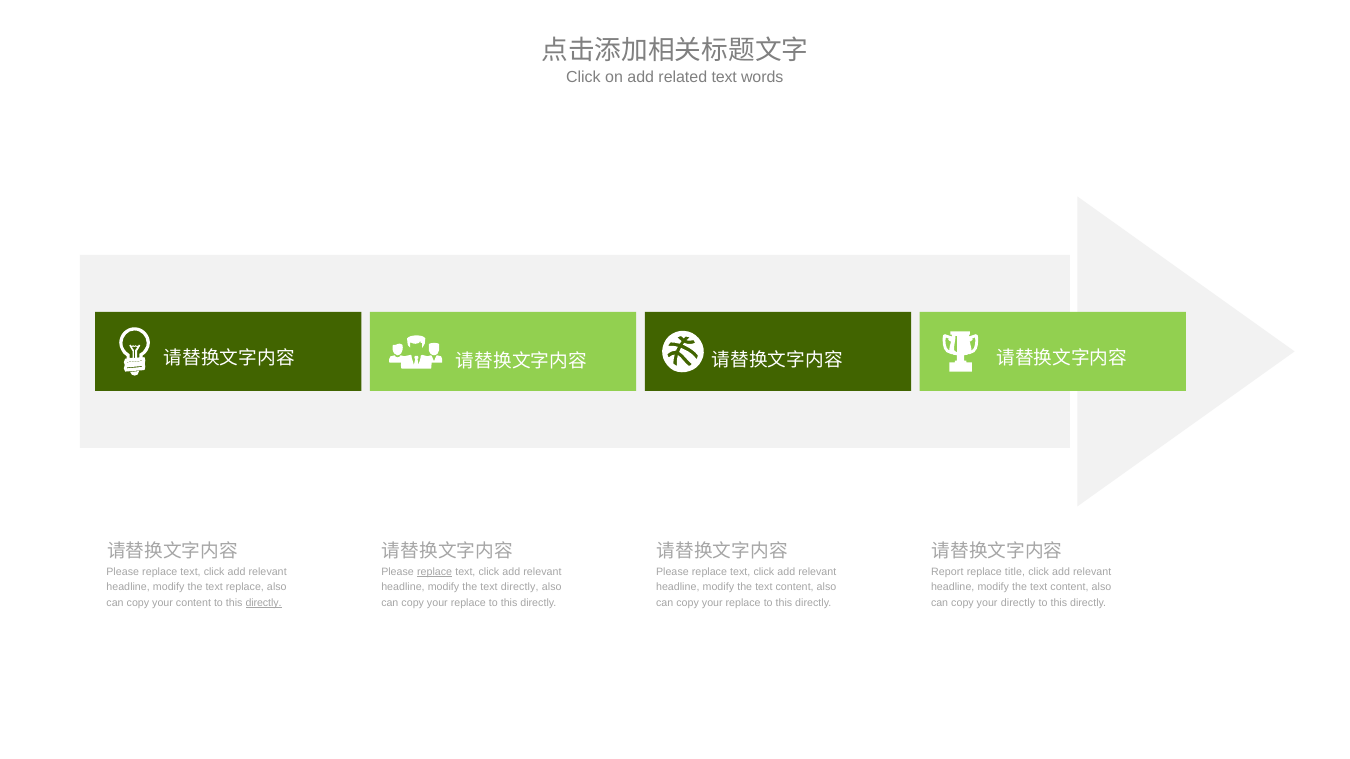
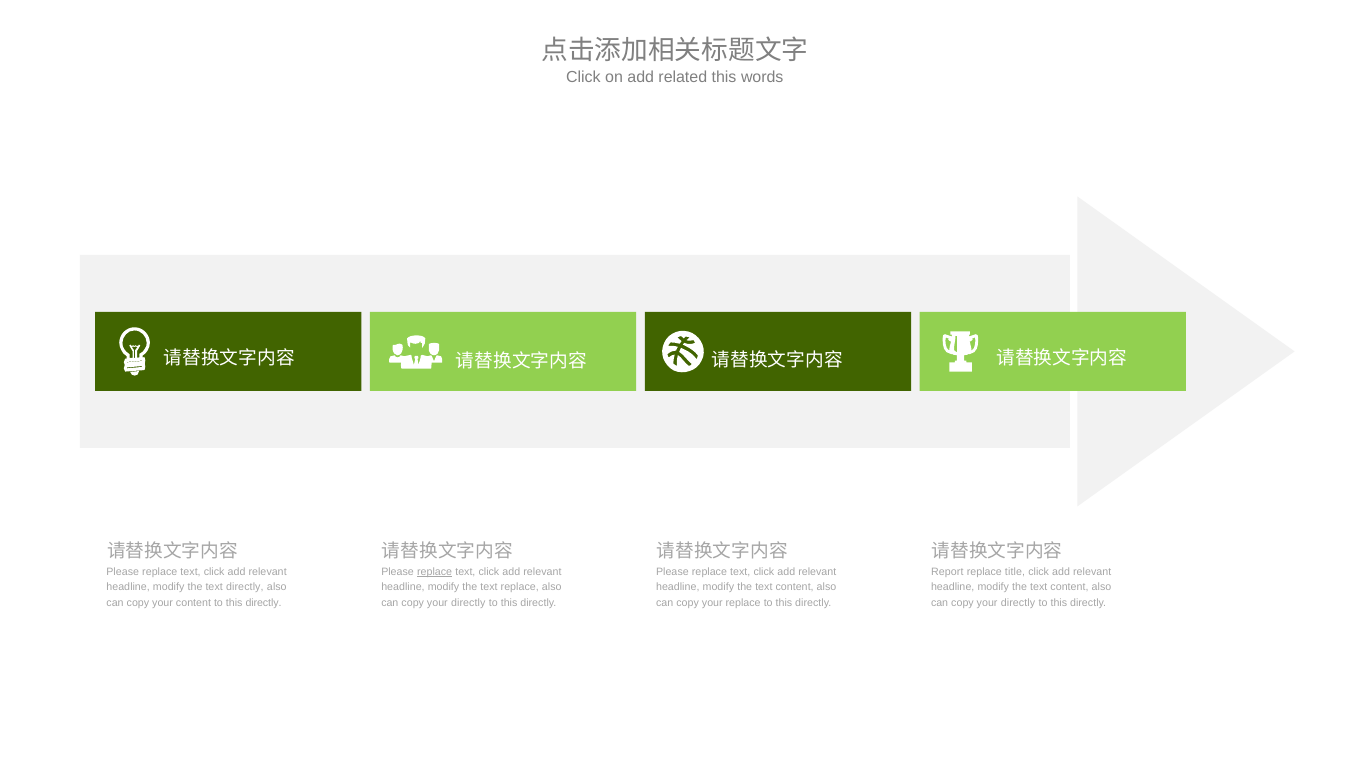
related text: text -> this (724, 77)
text replace: replace -> directly (245, 588)
text directly: directly -> replace (520, 588)
directly underline: present -> none (264, 603)
replace: replace -> directly (468, 603)
